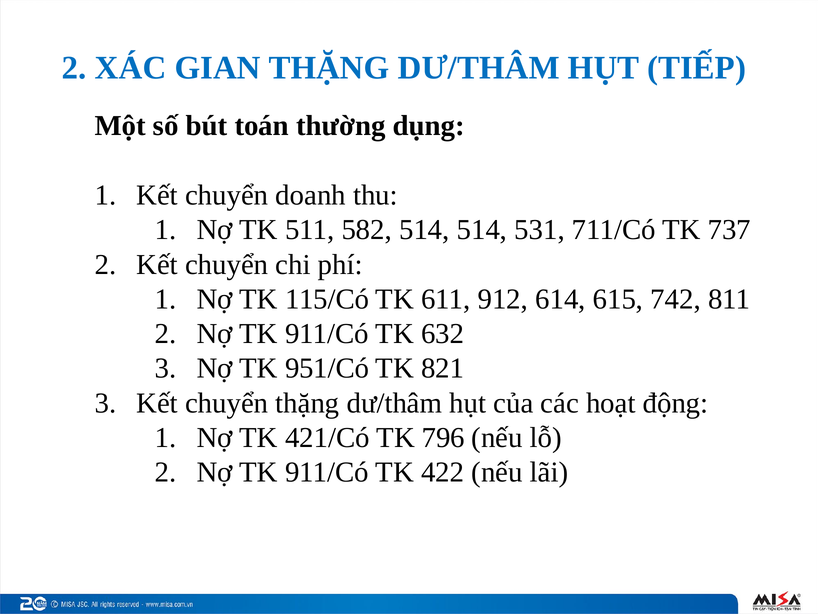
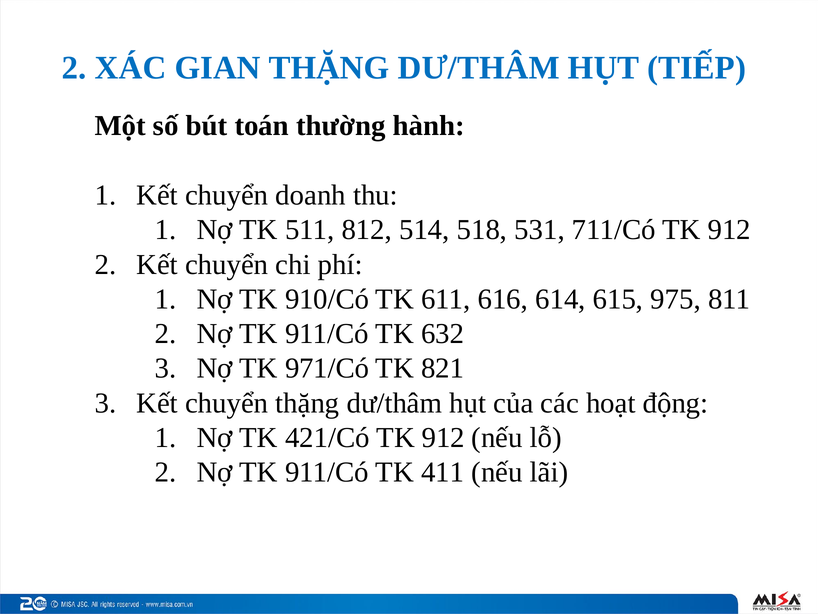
dụng: dụng -> hành (429, 126)
582: 582 -> 812 (367, 230)
514 514: 514 -> 518 (482, 230)
711/Có TK 737: 737 -> 912 (729, 230)
115/Có: 115/Có -> 910/Có (327, 299)
912: 912 -> 616 (503, 299)
742: 742 -> 975 (676, 299)
951/Có: 951/Có -> 971/Có (327, 368)
421/Có TK 796: 796 -> 912 (443, 438)
422: 422 -> 411 (443, 472)
